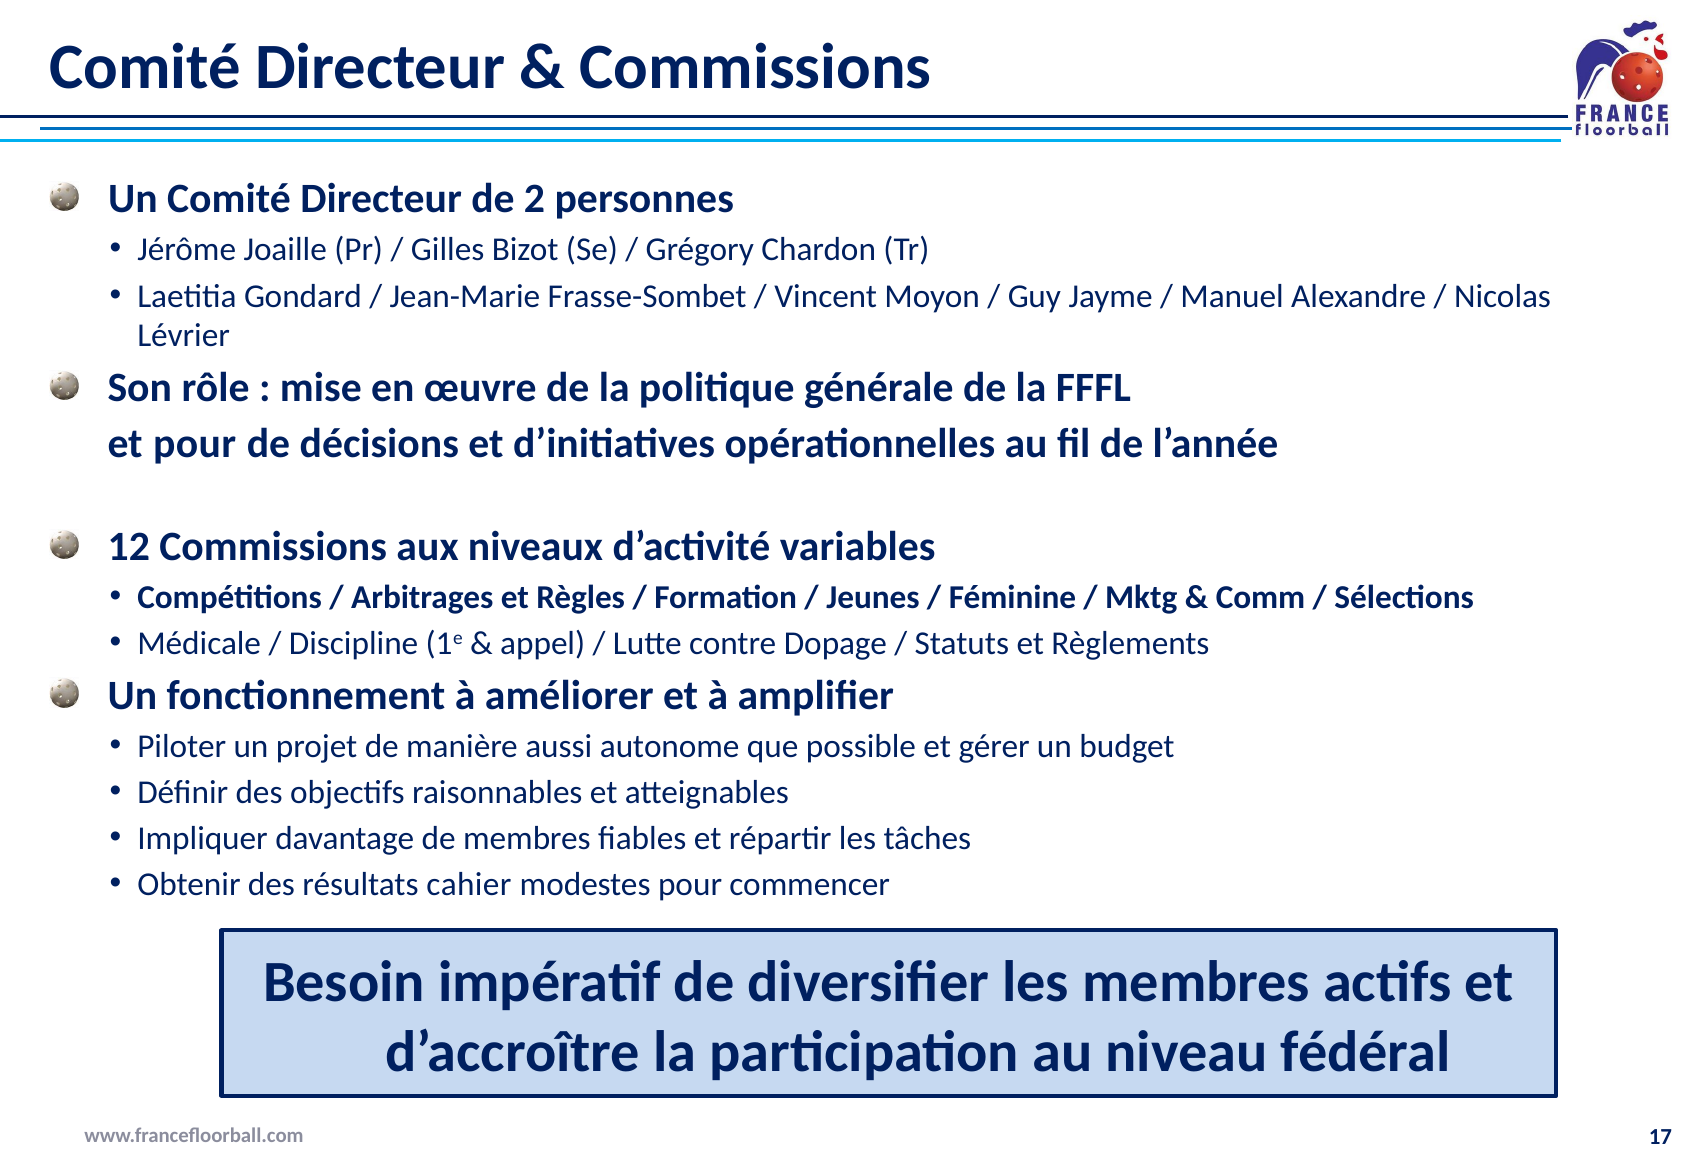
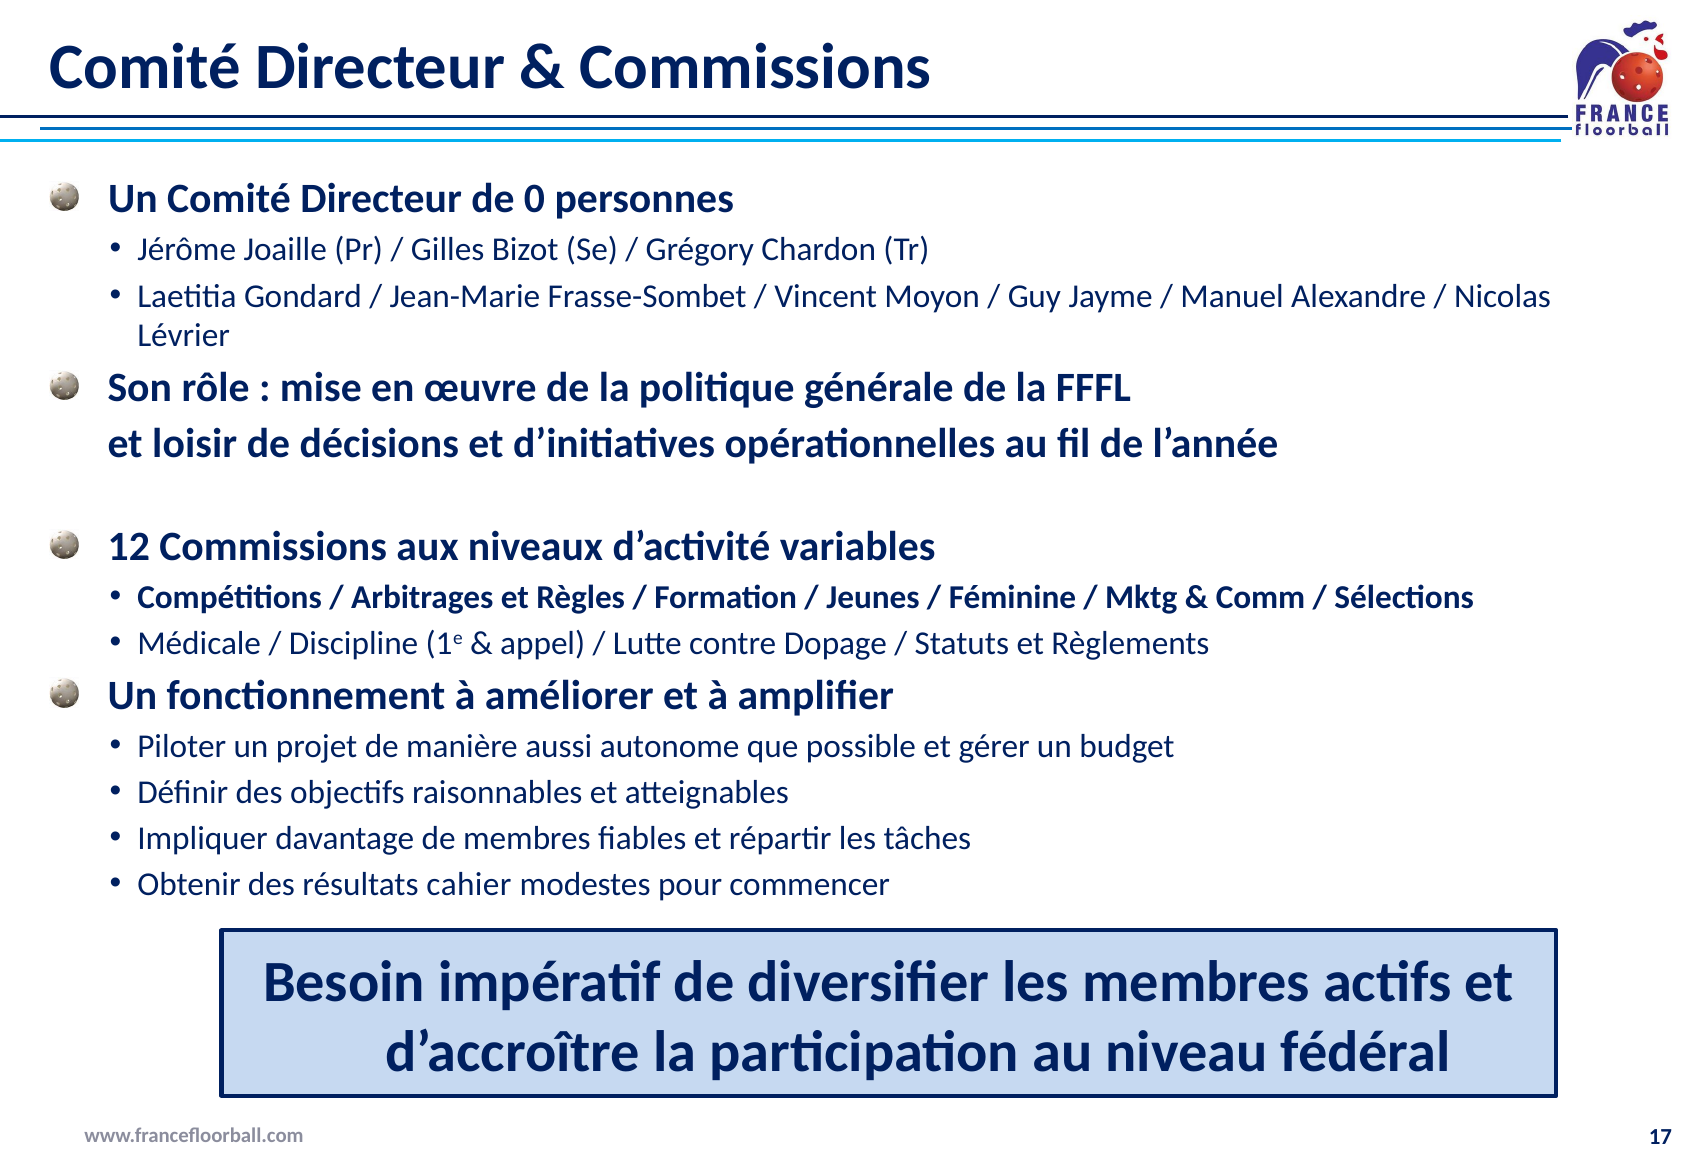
2: 2 -> 0 (535, 199)
et pour: pour -> loisir (195, 444)
